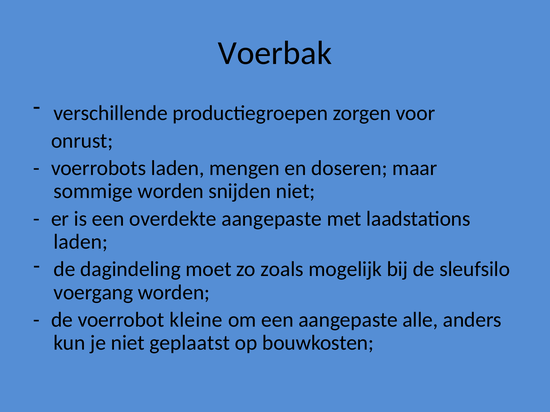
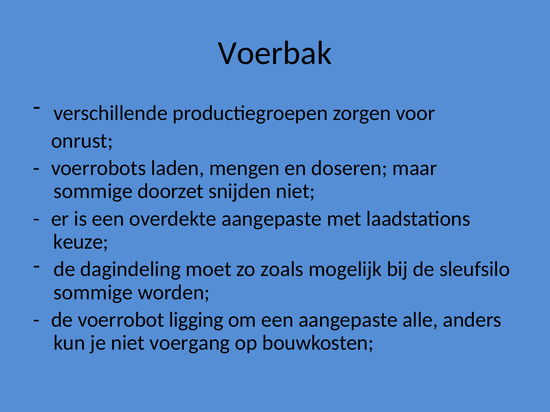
sommige worden: worden -> doorzet (171, 191)
laden: laden -> keuze (81, 242)
voergang: voergang -> sommige (93, 293)
kleine: kleine -> ligging (196, 320)
geplaatst: geplaatst -> voergang (190, 343)
